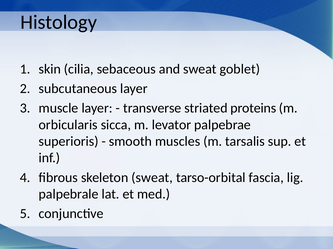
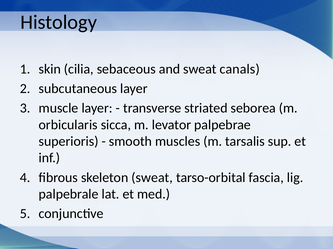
goblet: goblet -> canals (240, 69)
proteins: proteins -> seborea (253, 108)
